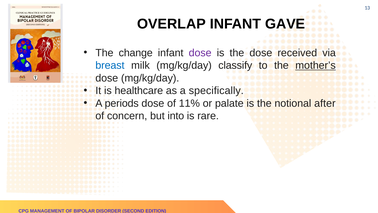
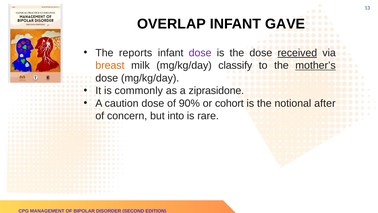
change: change -> reports (136, 53)
received underline: none -> present (297, 53)
breast colour: blue -> orange (110, 65)
healthcare: healthcare -> commonly (139, 91)
specifically: specifically -> ziprasidone (216, 91)
periods: periods -> caution (122, 103)
11%: 11% -> 90% (189, 103)
palate: palate -> cohort (229, 103)
